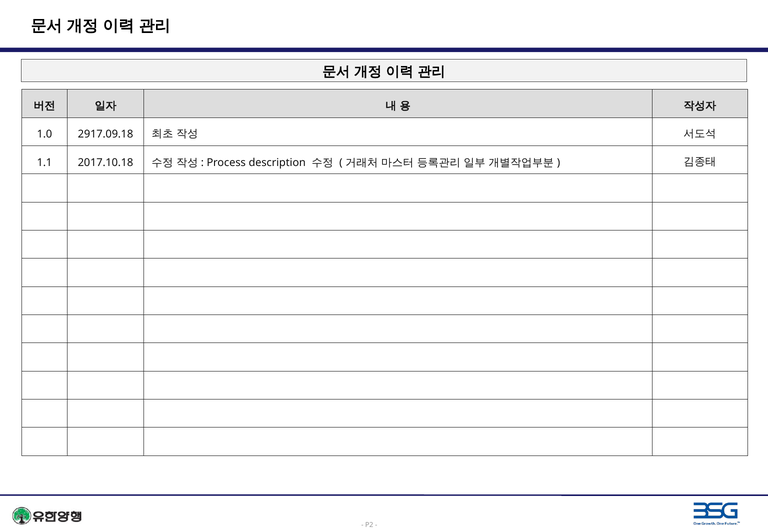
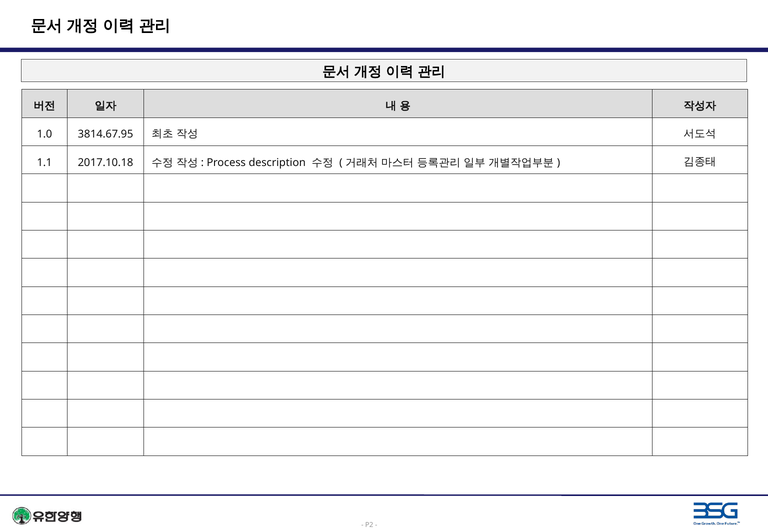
2917.09.18: 2917.09.18 -> 3814.67.95 (106, 134)
